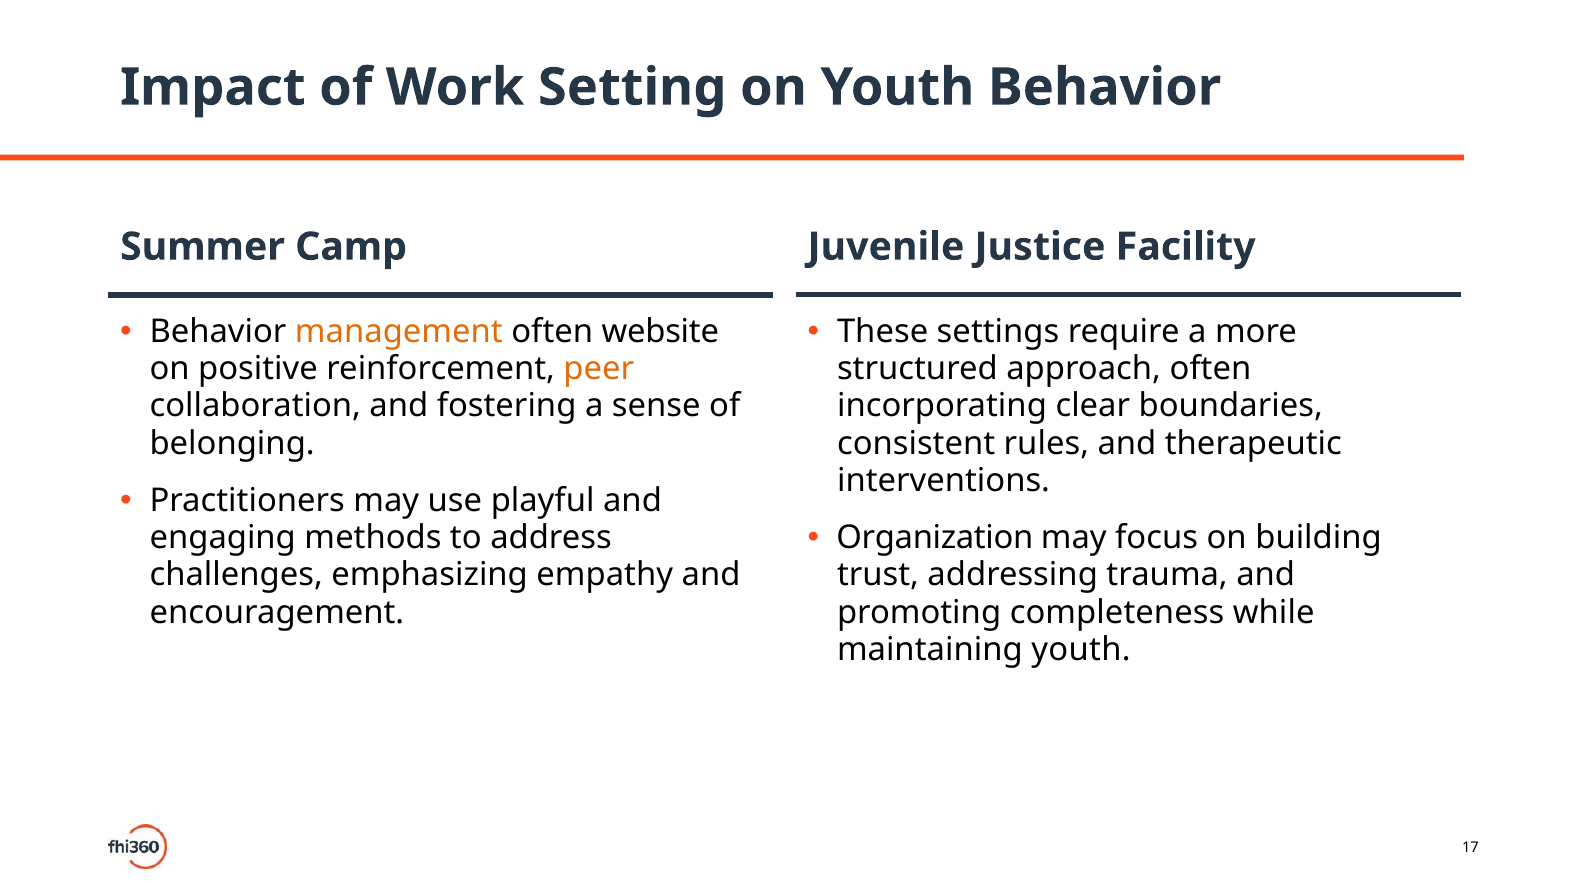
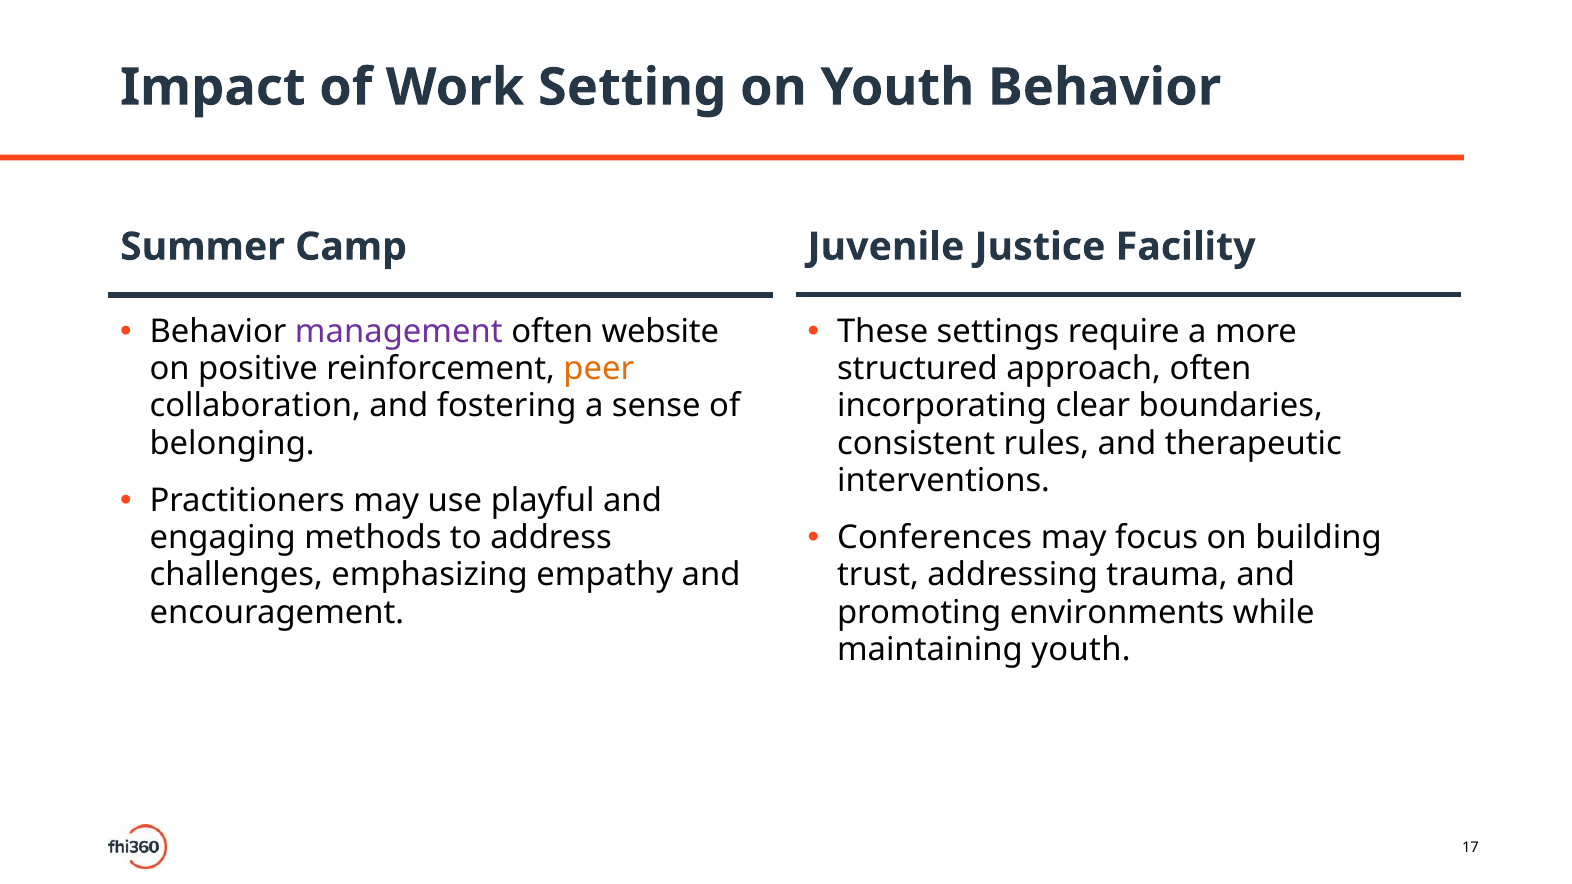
management colour: orange -> purple (399, 332)
Organization: Organization -> Conferences (935, 538)
completeness: completeness -> environments (1117, 613)
